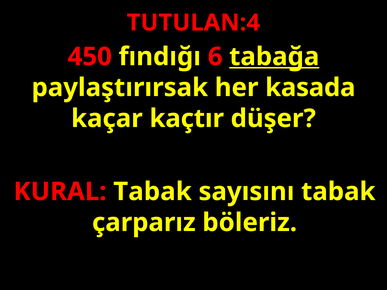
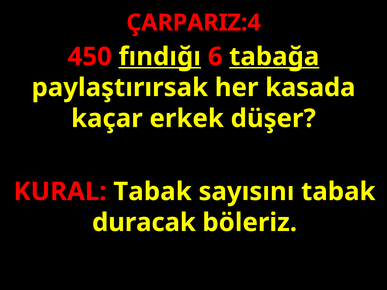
TUTULAN:4: TUTULAN:4 -> ÇARPARIZ:4 (194, 23)
fındığı underline: none -> present (160, 57)
kaçtır: kaçtır -> erkek (187, 119)
çarparız: çarparız -> duracak (144, 223)
